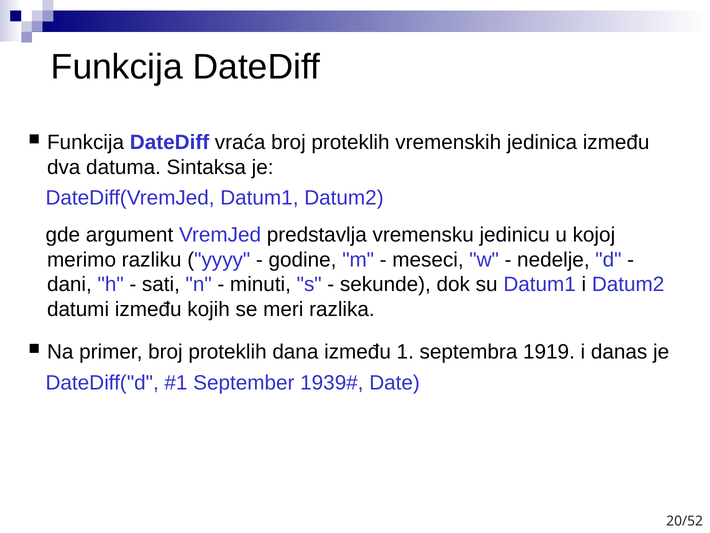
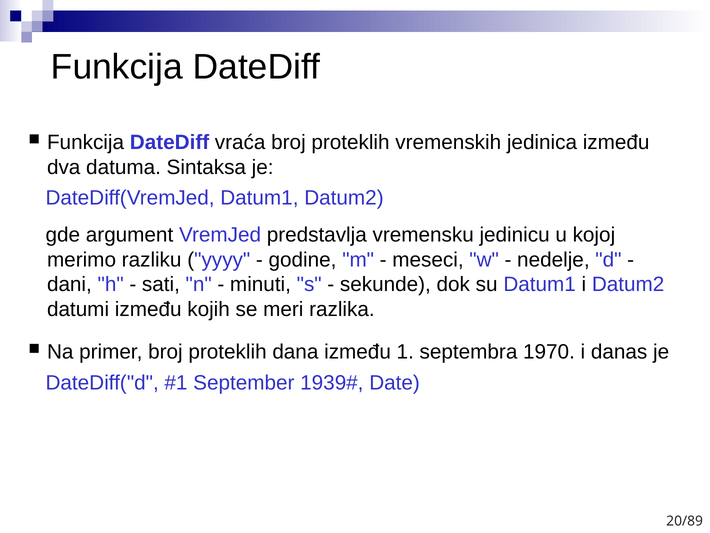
1919: 1919 -> 1970 (549, 352)
20/52: 20/52 -> 20/89 (685, 521)
